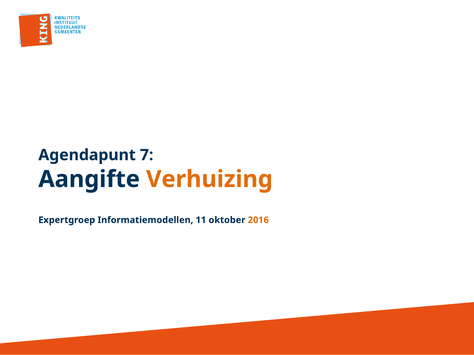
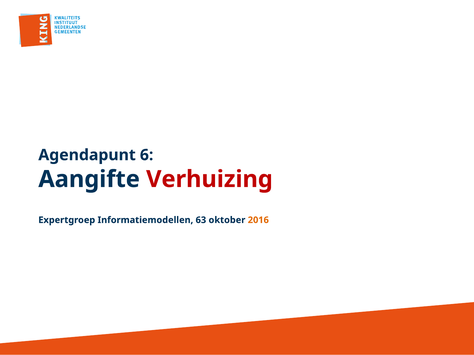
7: 7 -> 6 (147, 155)
Verhuizing colour: orange -> red (209, 179)
11: 11 -> 63 (201, 220)
